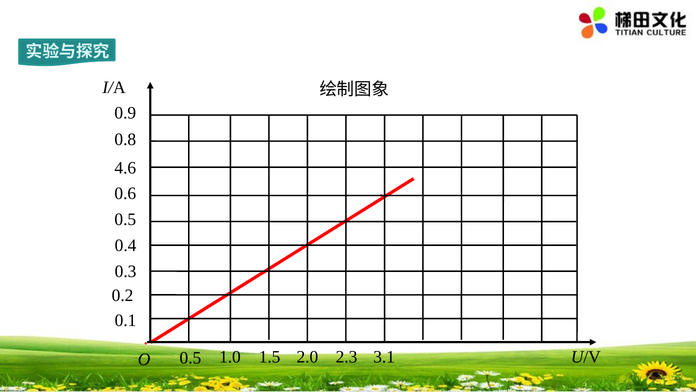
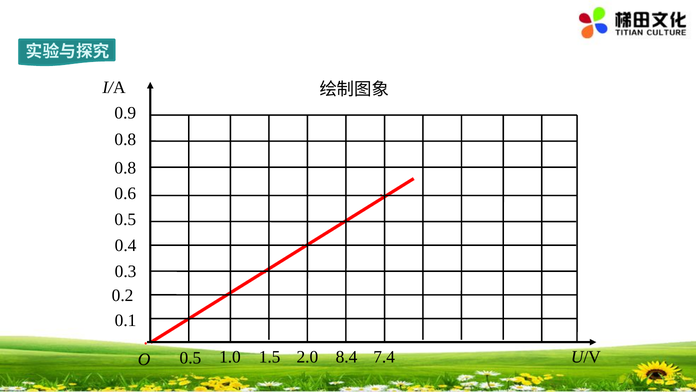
4.6: 4.6 -> 0.8 (125, 168)
3.1: 3.1 -> 7.4 (384, 357)
2.3: 2.3 -> 8.4 (347, 357)
